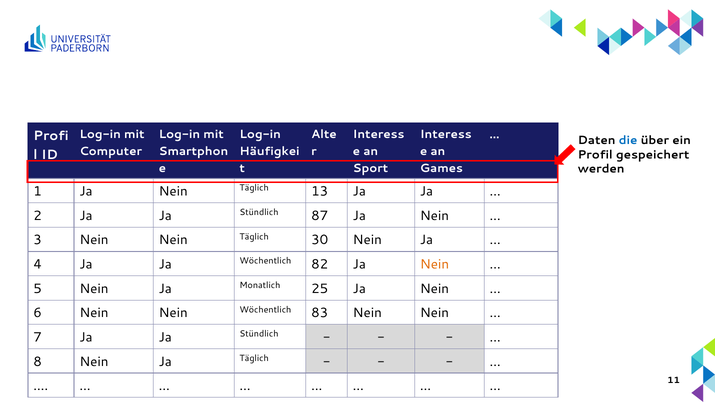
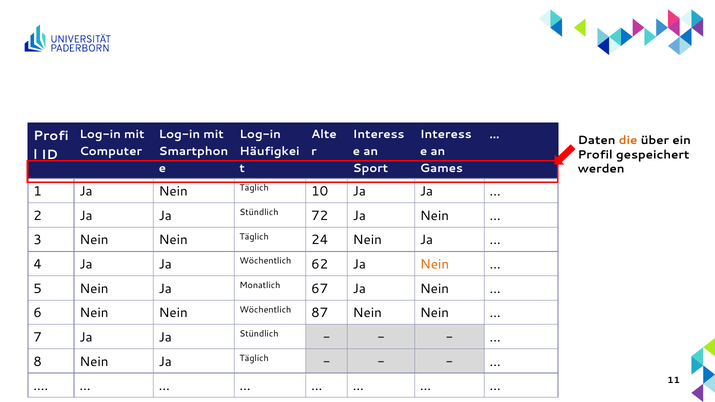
die colour: blue -> orange (628, 140)
13: 13 -> 10 (320, 192)
87: 87 -> 72 (320, 216)
30: 30 -> 24 (320, 240)
82: 82 -> 62 (320, 265)
25: 25 -> 67 (320, 289)
83: 83 -> 87 (320, 313)
